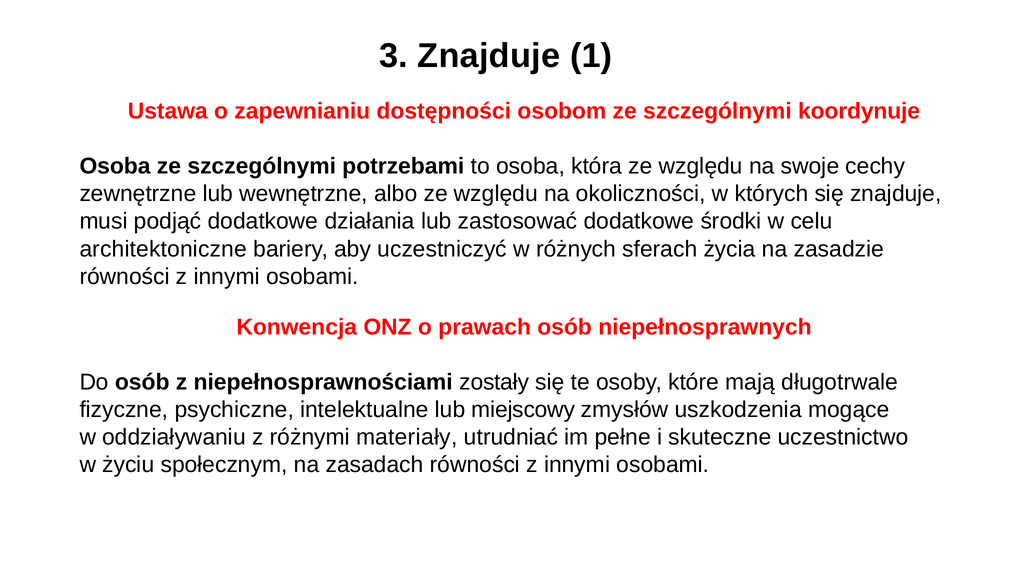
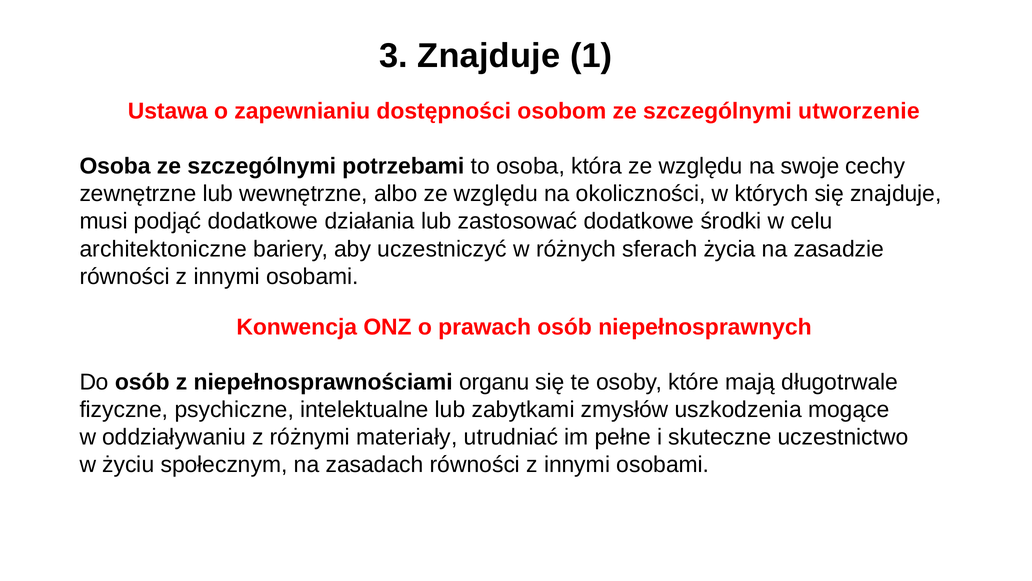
koordynuje: koordynuje -> utworzenie (859, 111)
zostały: zostały -> organu (494, 382)
miejscowy: miejscowy -> zabytkami (523, 409)
